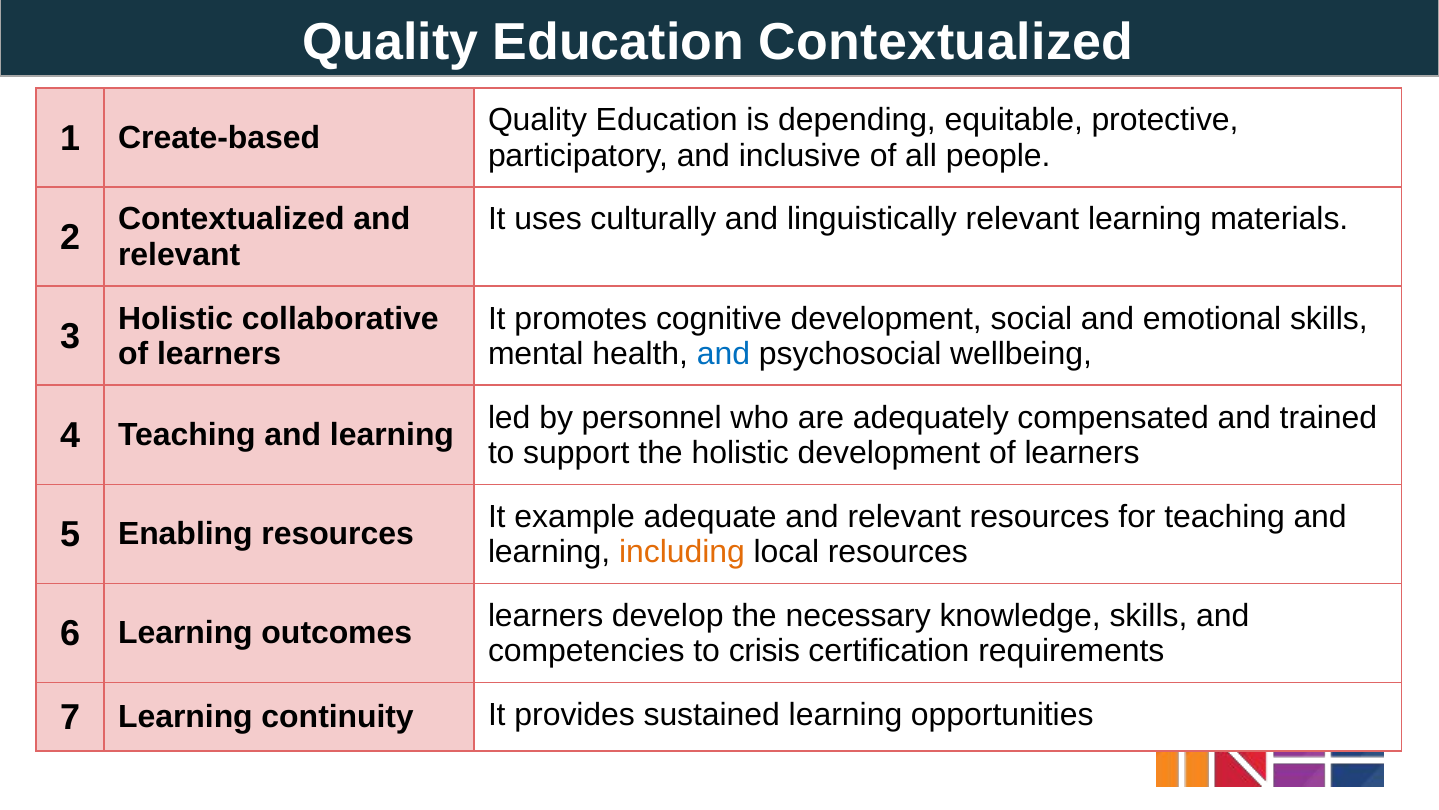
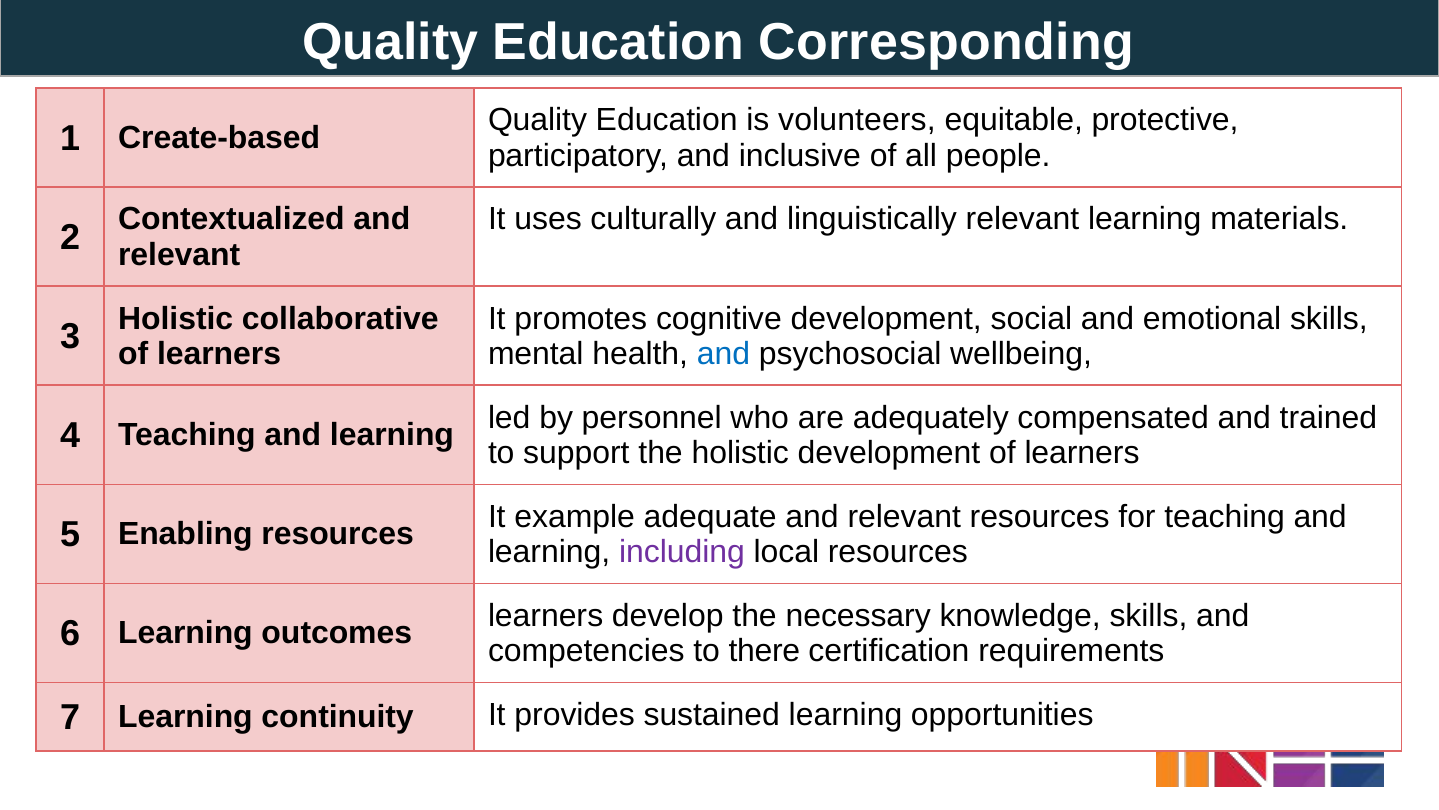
Education Contextualized: Contextualized -> Corresponding (946, 43)
depending: depending -> volunteers (857, 120)
including colour: orange -> purple (682, 552)
crisis: crisis -> there (764, 651)
